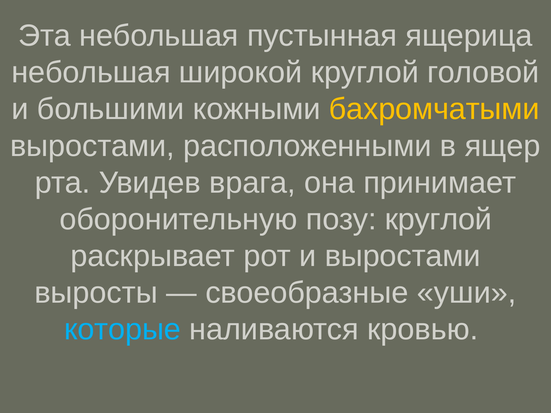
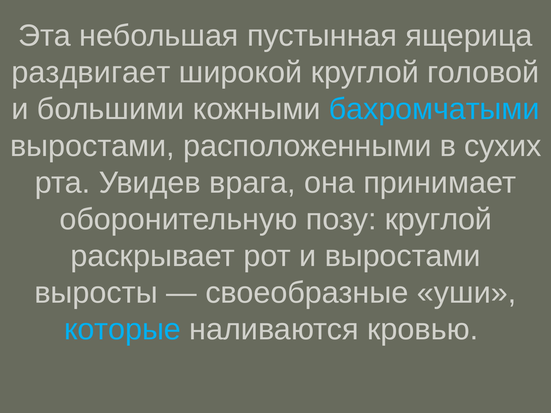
небольшая: небольшая -> раздвигает (91, 73)
бахромчатыми colour: yellow -> light blue (434, 109)
ящер: ящер -> сухих (503, 146)
